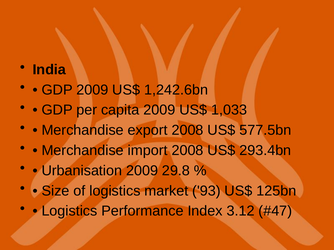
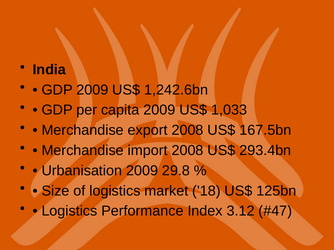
577.5bn: 577.5bn -> 167.5bn (265, 130)
93: 93 -> 18 (206, 191)
